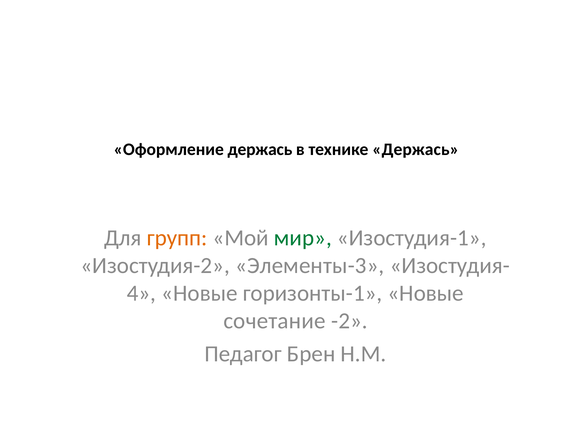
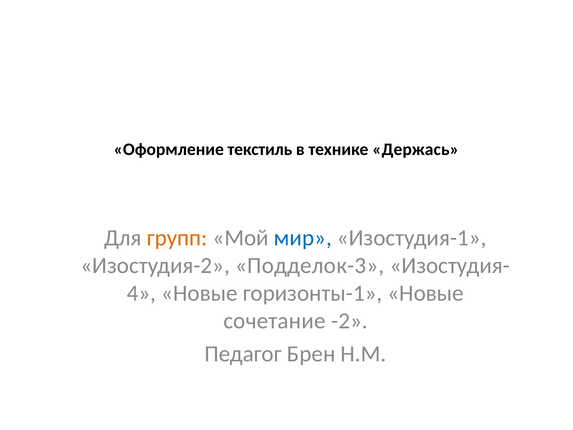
Оформление держась: держась -> текстиль (260, 149)
мир colour: green -> blue (303, 238)
Элементы-3: Элементы-3 -> Подделок-3 (310, 265)
